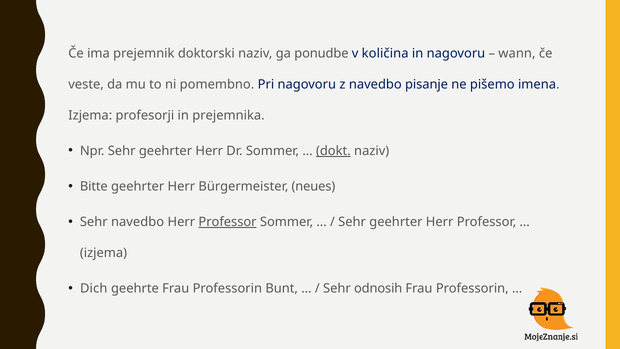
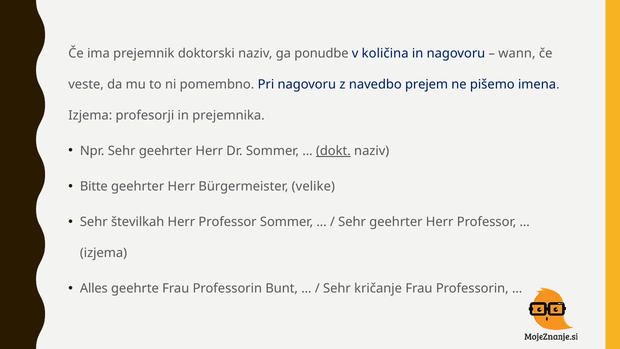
pisanje: pisanje -> prejem (427, 84)
neues: neues -> velike (313, 186)
Sehr navedbo: navedbo -> številkah (138, 222)
Professor underline: present -> none (228, 222)
Dich: Dich -> Alles (94, 288)
odnosih: odnosih -> kričanje (378, 288)
